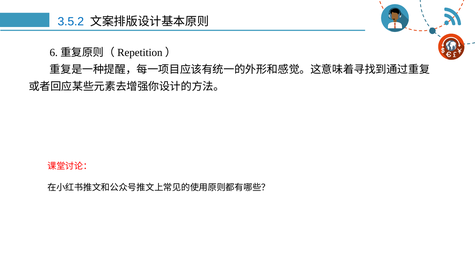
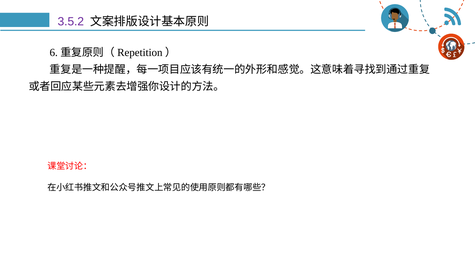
3.5.2 colour: blue -> purple (71, 21)
